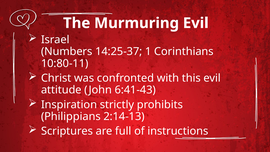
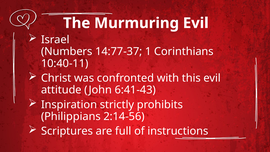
14:25-37: 14:25-37 -> 14:77-37 (119, 52)
10:80-11: 10:80-11 -> 10:40-11 (65, 63)
2:14-13: 2:14-13 -> 2:14-56 (124, 116)
